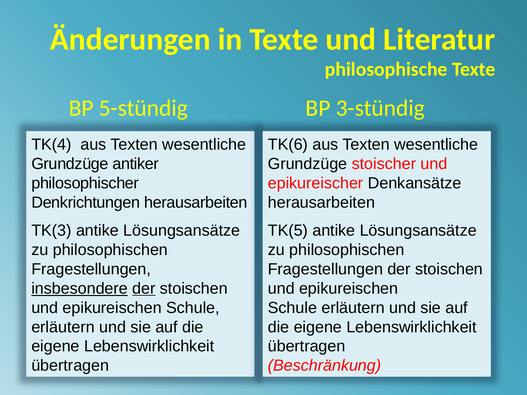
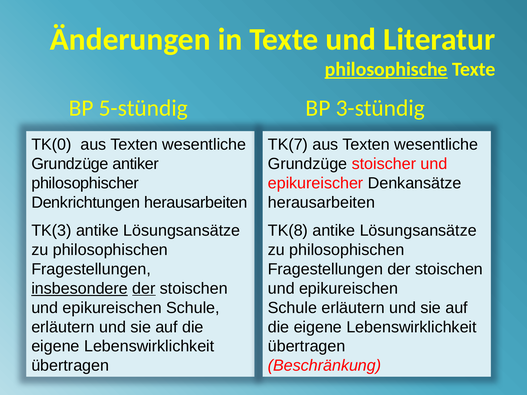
philosophische underline: none -> present (386, 69)
TK(4: TK(4 -> TK(0 (52, 145)
TK(6: TK(6 -> TK(7 (288, 145)
TK(5: TK(5 -> TK(8 (288, 231)
